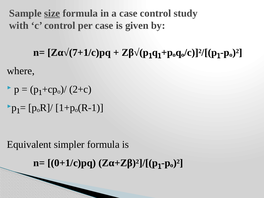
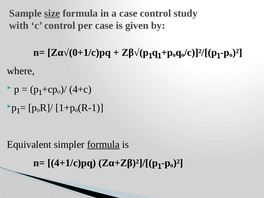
Zα√(7+1/c)pq: Zα√(7+1/c)pq -> Zα√(0+1/c)pq (79, 52)
2+c: 2+c -> 4+c (80, 89)
formula underline: none -> present (103, 145)
0+1/c)pq: 0+1/c)pq -> 4+1/c)pq (72, 163)
